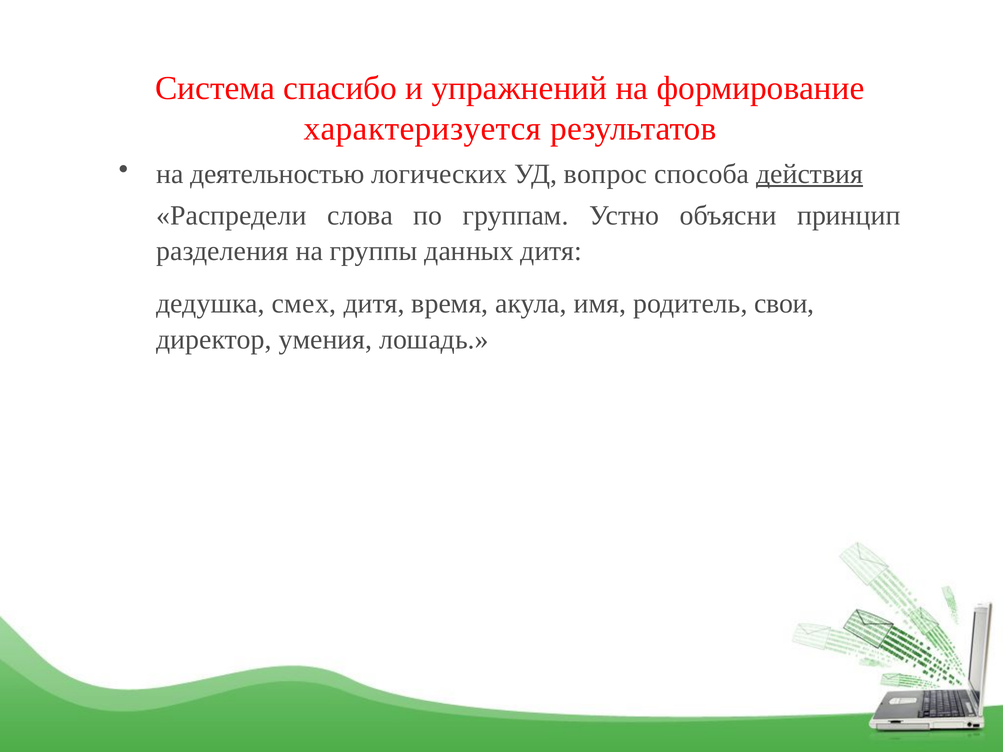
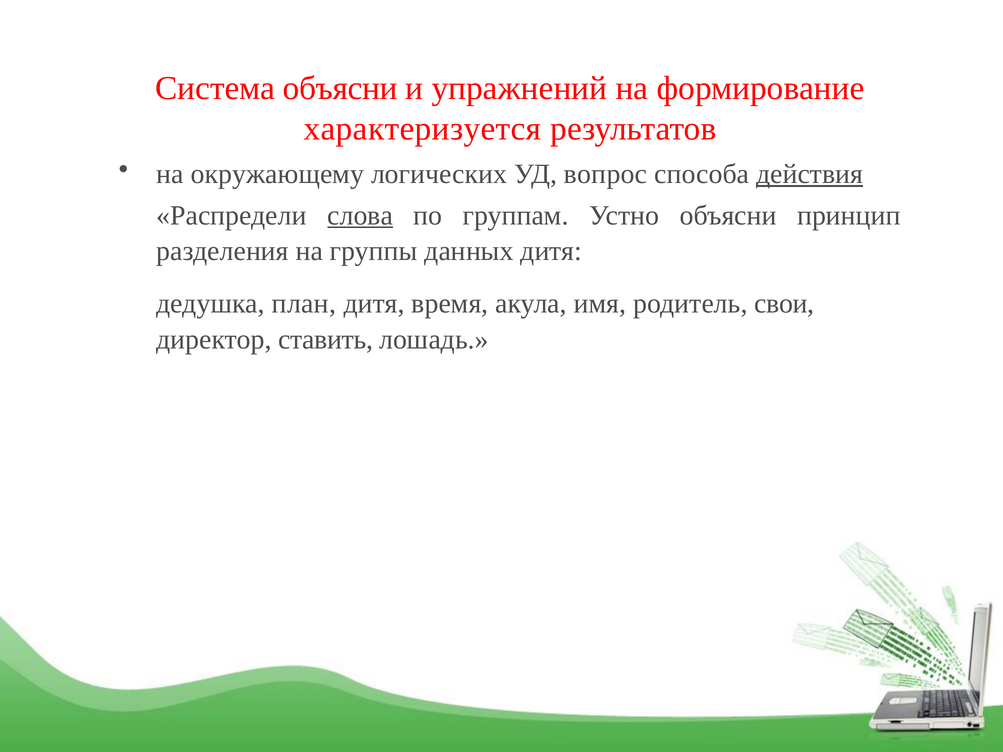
Система спасибо: спасибо -> объясни (340, 88)
деятельностью: деятельностью -> окружающему (277, 174)
слова underline: none -> present (360, 215)
смех: смех -> план (304, 304)
умения: умения -> ставить (326, 340)
